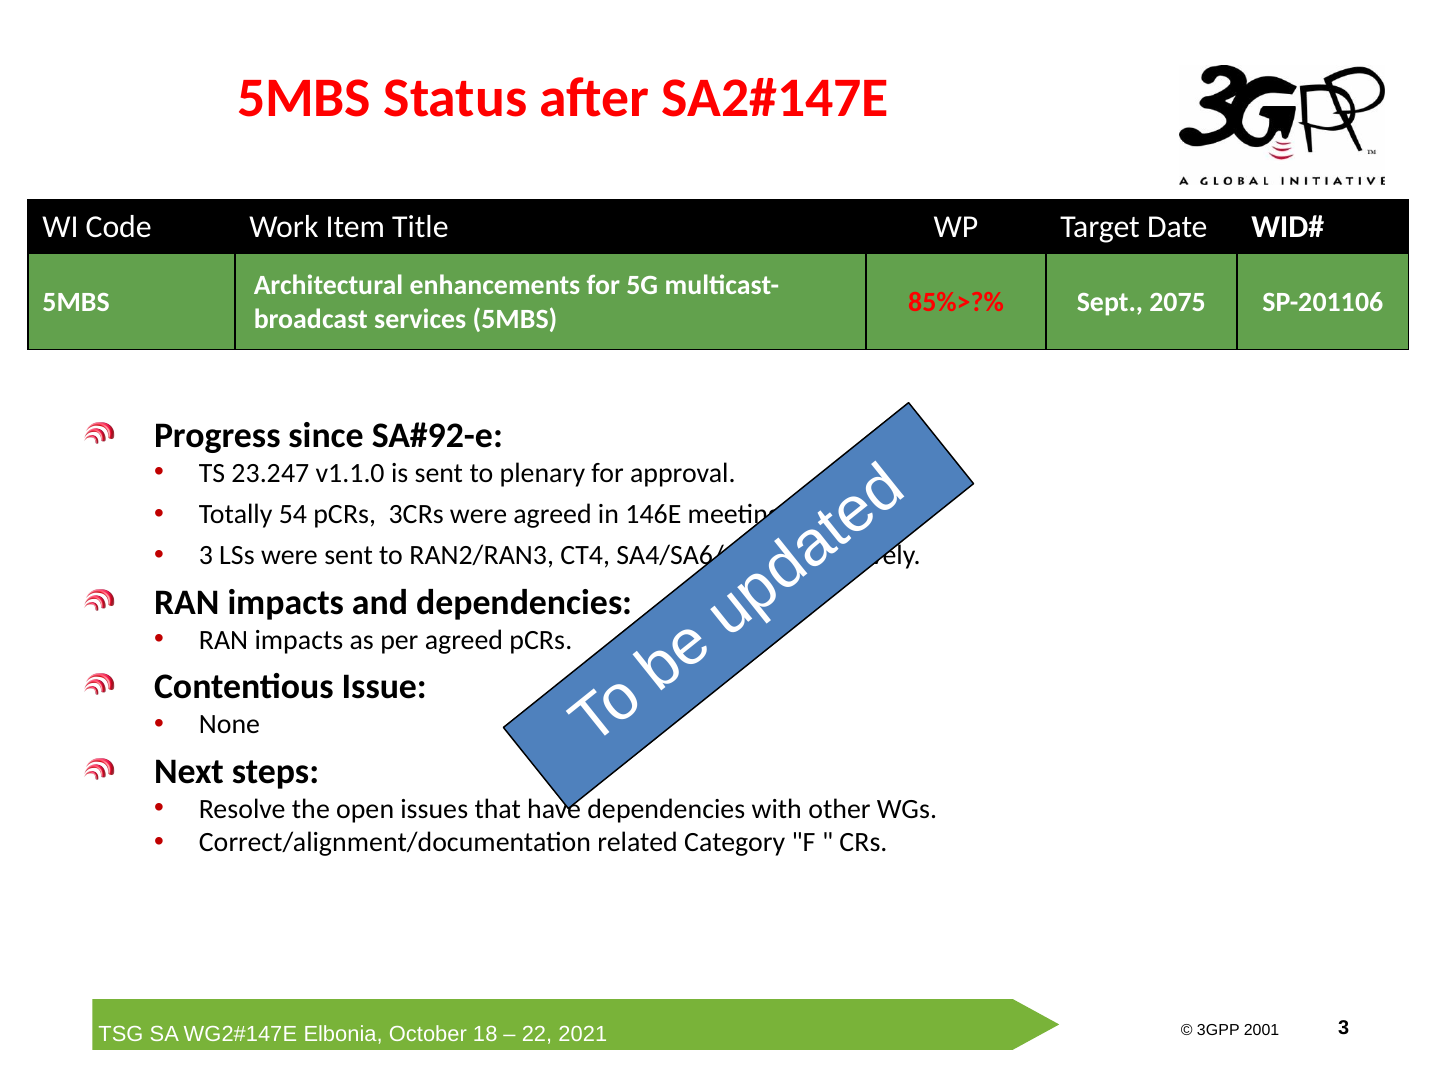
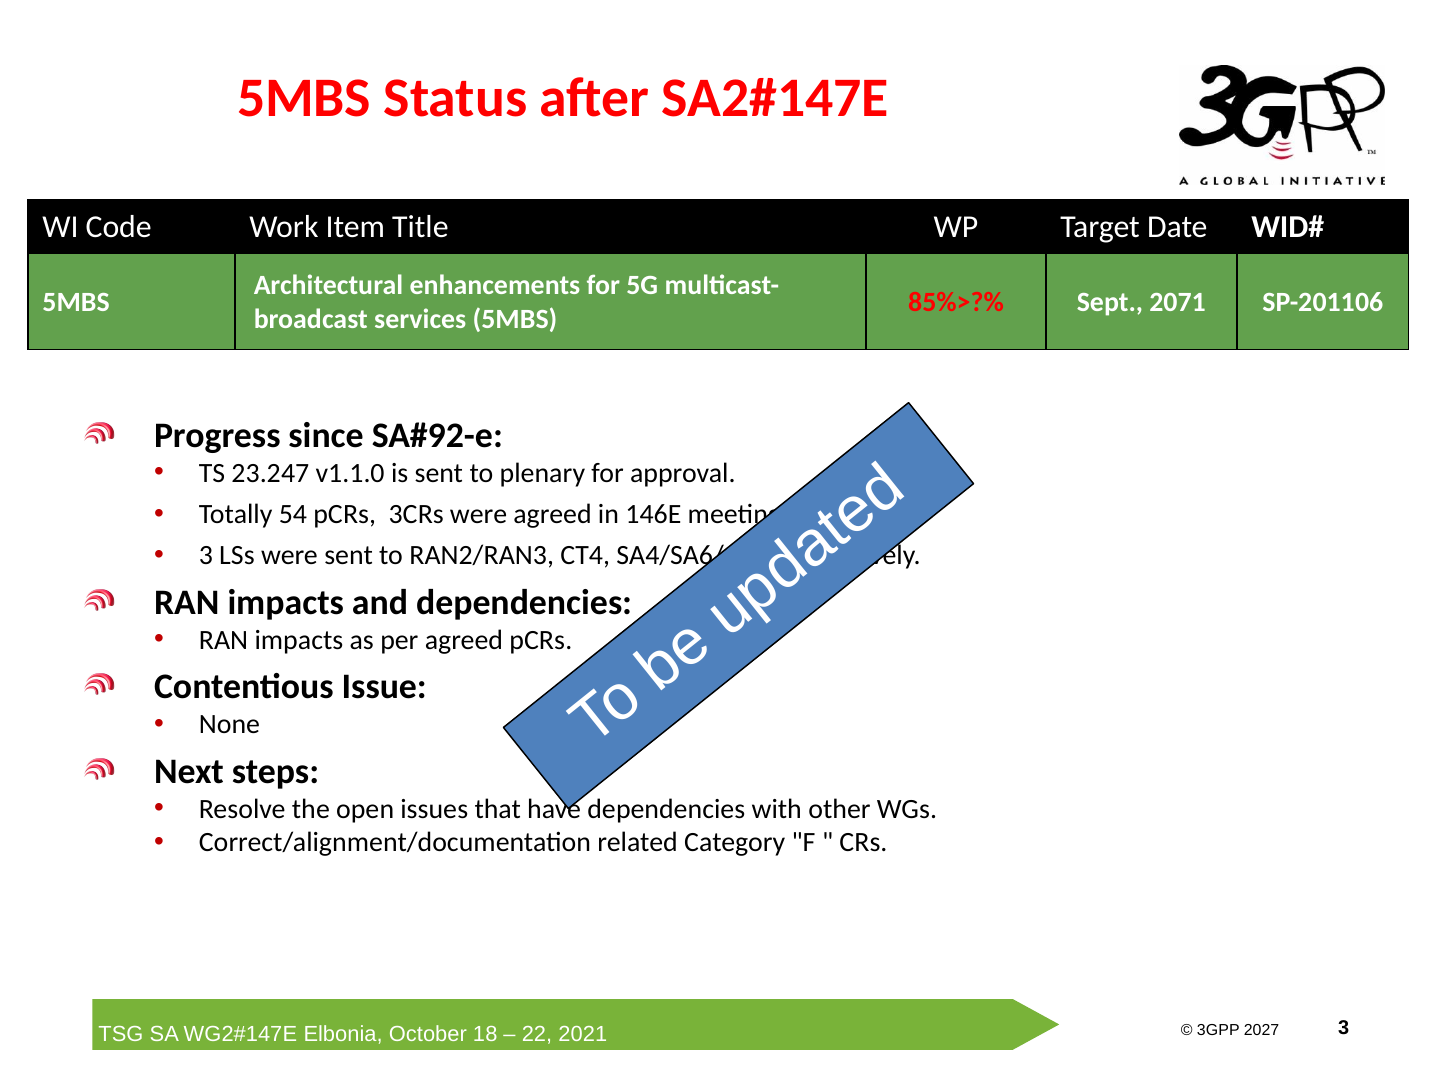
2075: 2075 -> 2071 (1178, 302)
2001: 2001 -> 2027 (1262, 1030)
